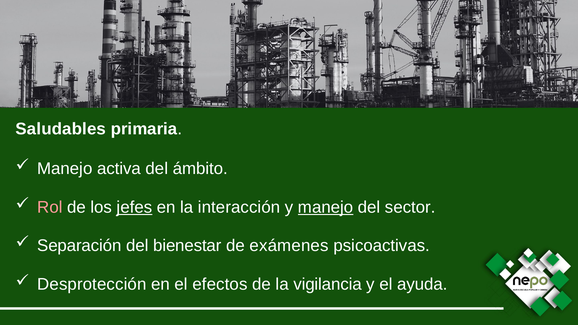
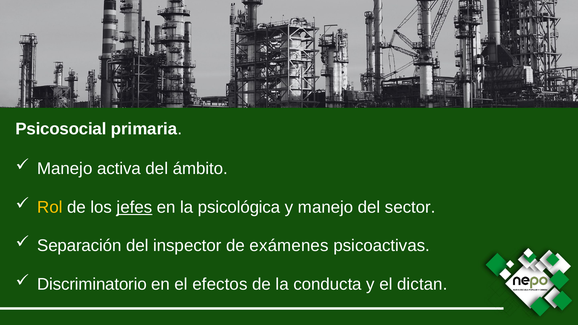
Saludables: Saludables -> Psicosocial (61, 129)
Rol colour: pink -> yellow (50, 207)
interacción: interacción -> psicológica (239, 207)
manejo underline: present -> none (326, 207)
bienestar: bienestar -> inspector (187, 246)
Desprotección: Desprotección -> Discriminatorio (92, 284)
vigilancia: vigilancia -> conducta (328, 284)
ayuda: ayuda -> dictan (422, 284)
